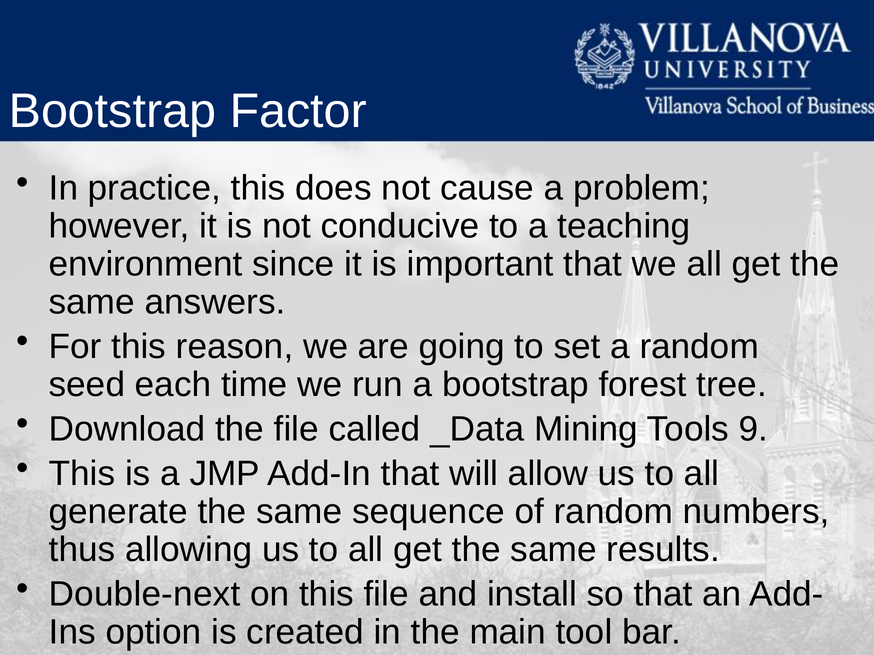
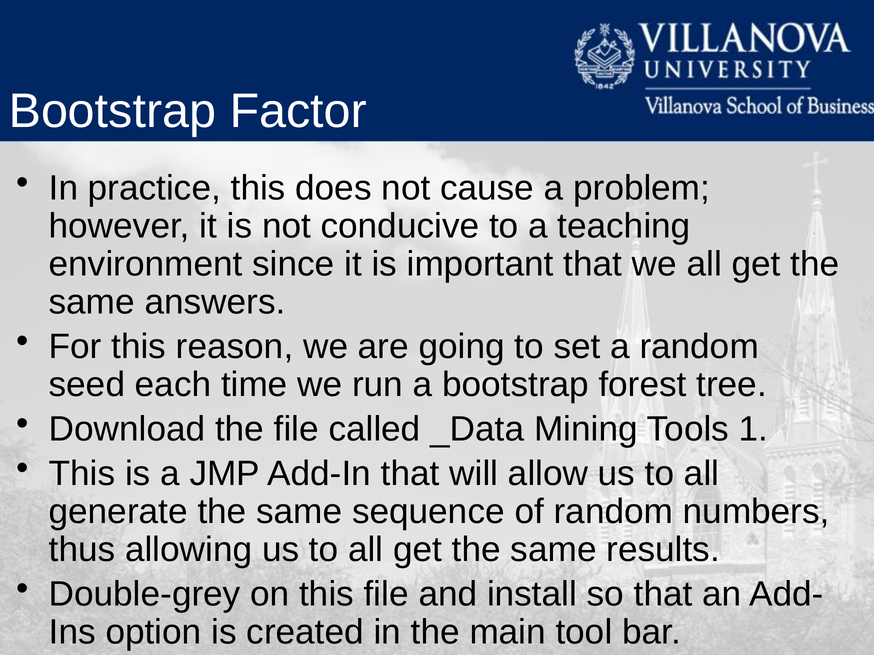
9: 9 -> 1 (754, 429)
Double-next: Double-next -> Double-grey (145, 595)
